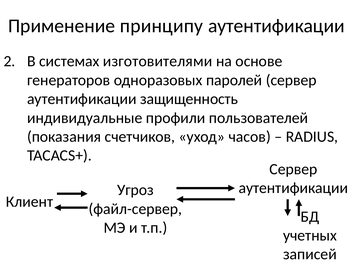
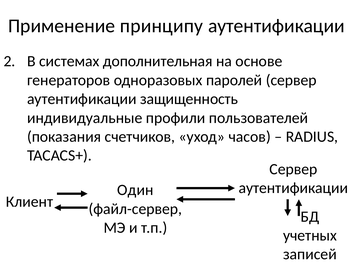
изготовителями: изготовителями -> дополнительная (158, 61)
Угроз: Угроз -> Один (135, 190)
